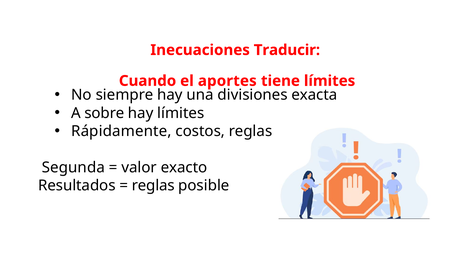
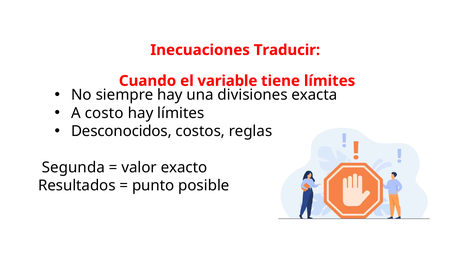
aportes: aportes -> variable (227, 81)
sobre: sobre -> costo (104, 113)
Rápidamente: Rápidamente -> Desconocidos (121, 131)
reglas: reglas -> punto (153, 185)
